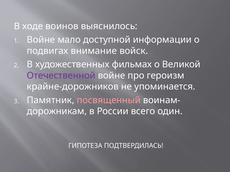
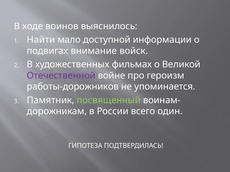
Войне: Войне -> Найти (41, 40)
крайне-дорожников: крайне-дорожников -> работы-дорожников (73, 87)
посвященный colour: pink -> light green (109, 100)
